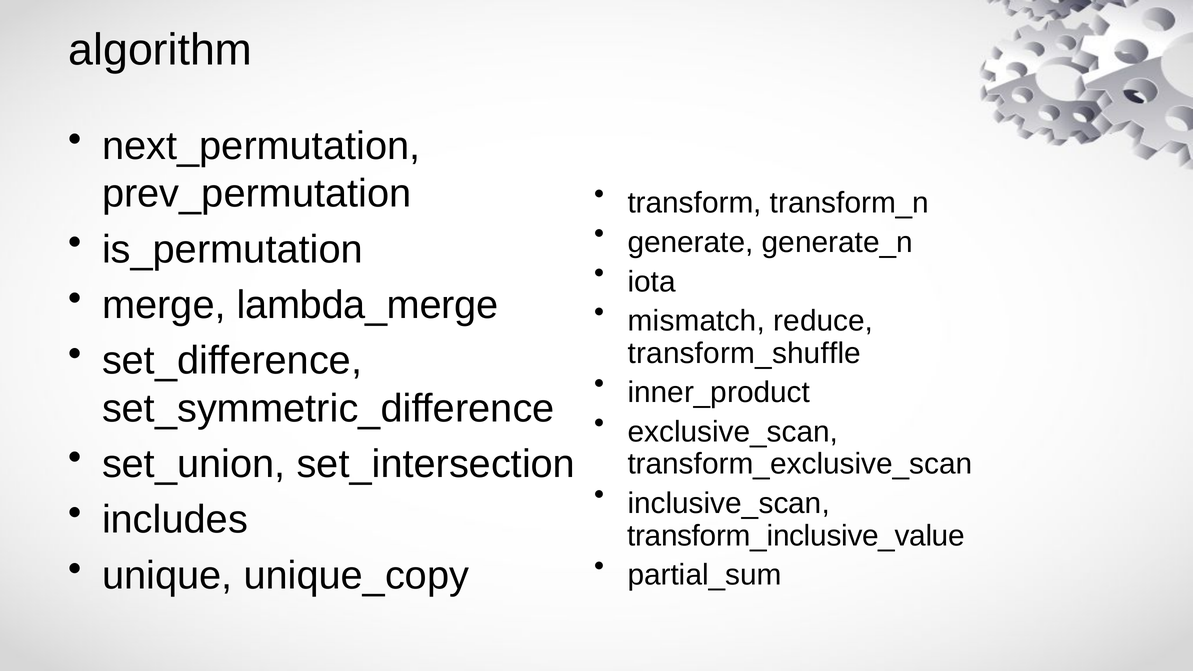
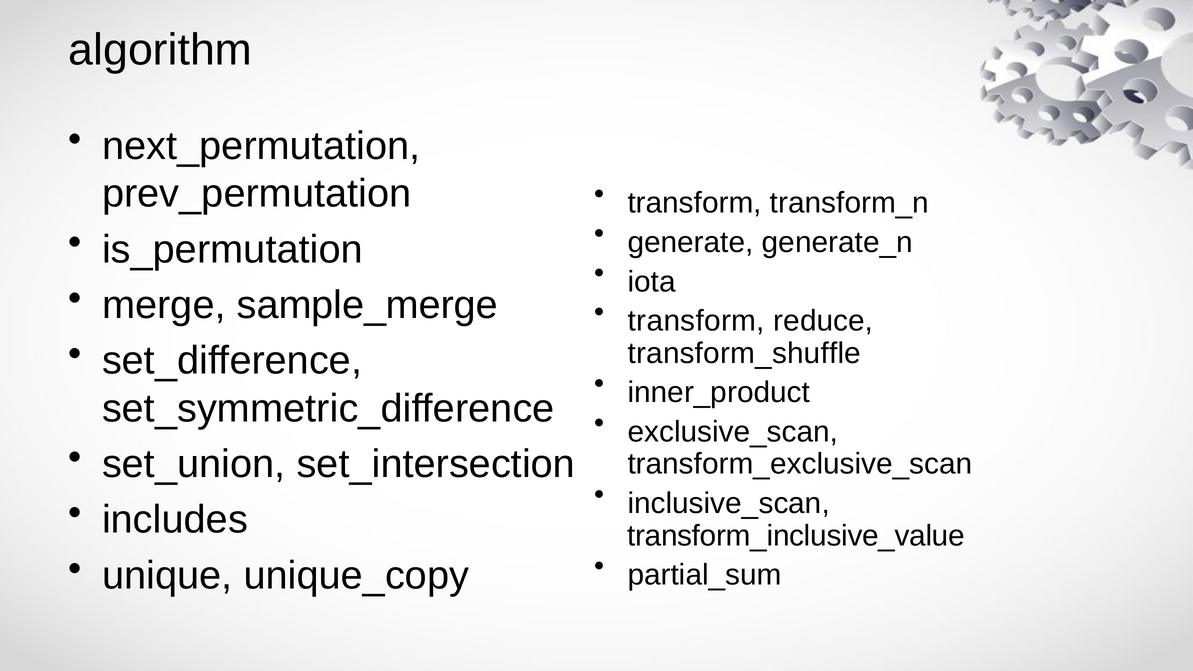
lambda_merge: lambda_merge -> sample_merge (367, 305)
mismatch: mismatch -> transform (696, 321)
